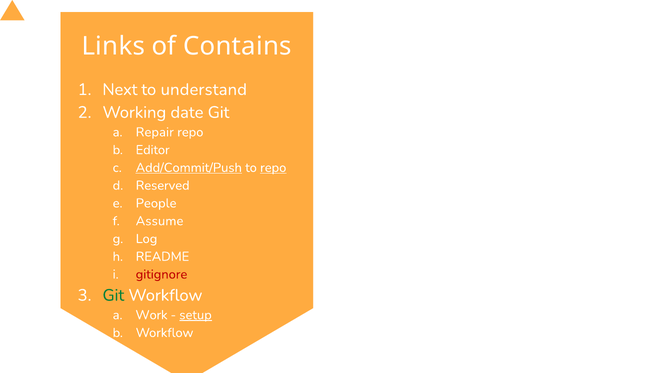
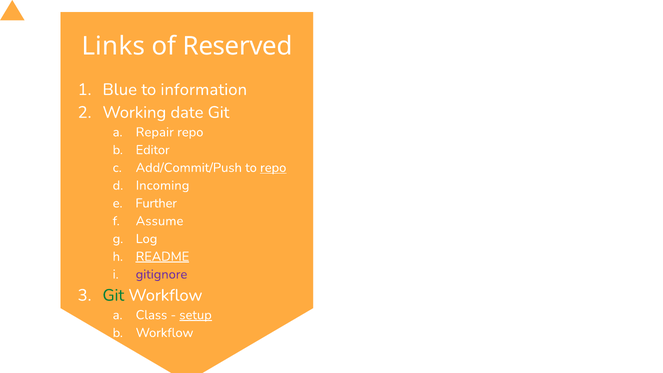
Contains: Contains -> Reserved (238, 46)
Next: Next -> Blue (120, 89)
understand: understand -> information (204, 89)
Add/Commit/Push underline: present -> none (189, 168)
Reserved: Reserved -> Incoming (163, 185)
People: People -> Further (156, 203)
README underline: none -> present (162, 257)
gitignore colour: red -> purple (162, 274)
Work: Work -> Class (151, 315)
